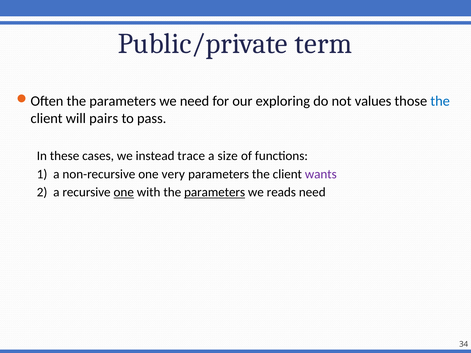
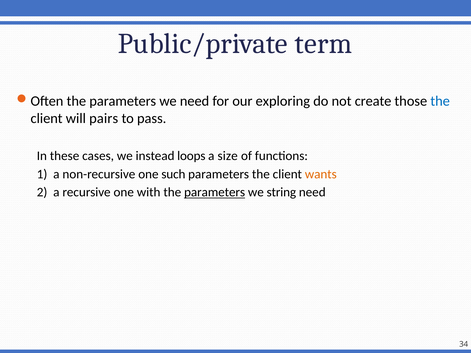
values: values -> create (373, 101)
trace: trace -> loops (191, 156)
very: very -> such (173, 174)
wants colour: purple -> orange (321, 174)
one underline: present -> none (124, 192)
reads: reads -> string (281, 192)
